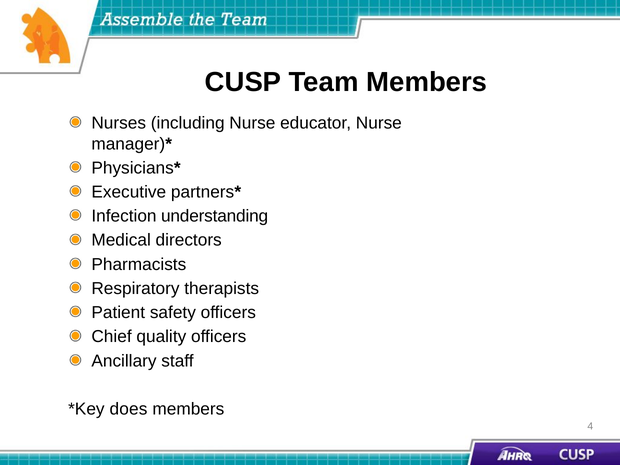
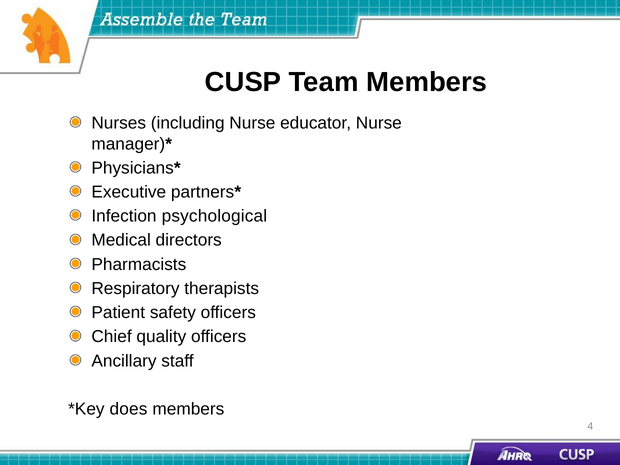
understanding: understanding -> psychological (214, 216)
